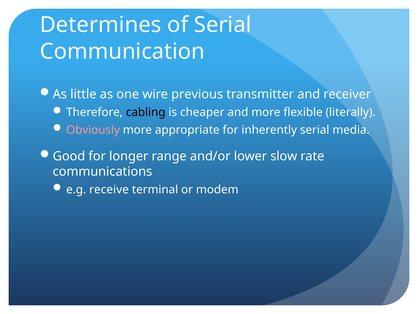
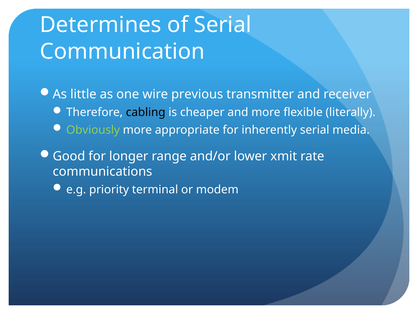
Obviously colour: pink -> light green (93, 130)
slow: slow -> xmit (284, 156)
receive: receive -> priority (109, 189)
